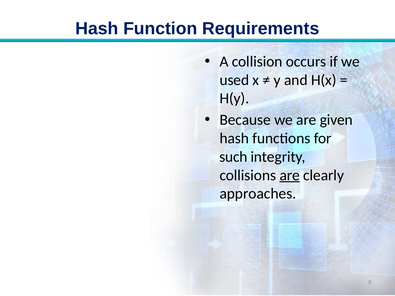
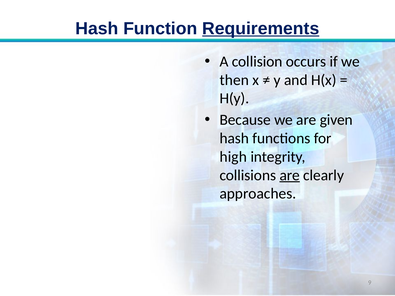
Requirements underline: none -> present (261, 29)
used: used -> then (234, 80)
such: such -> high (233, 157)
